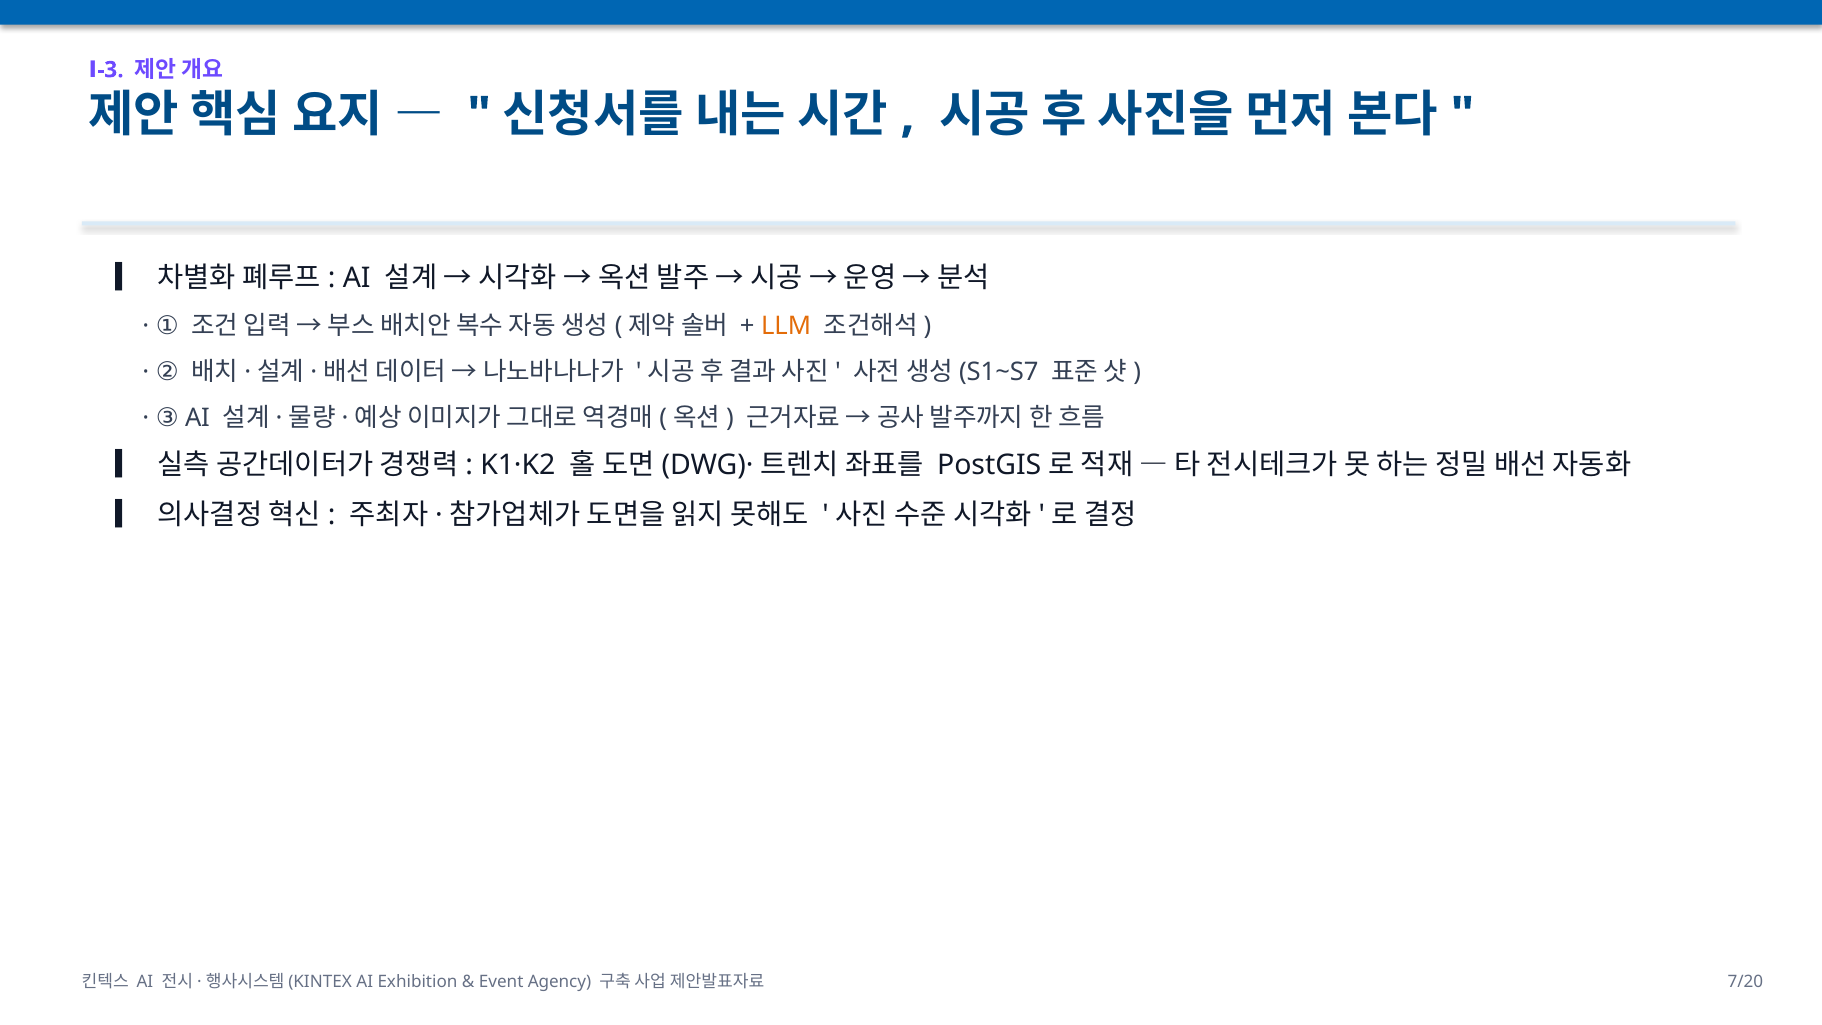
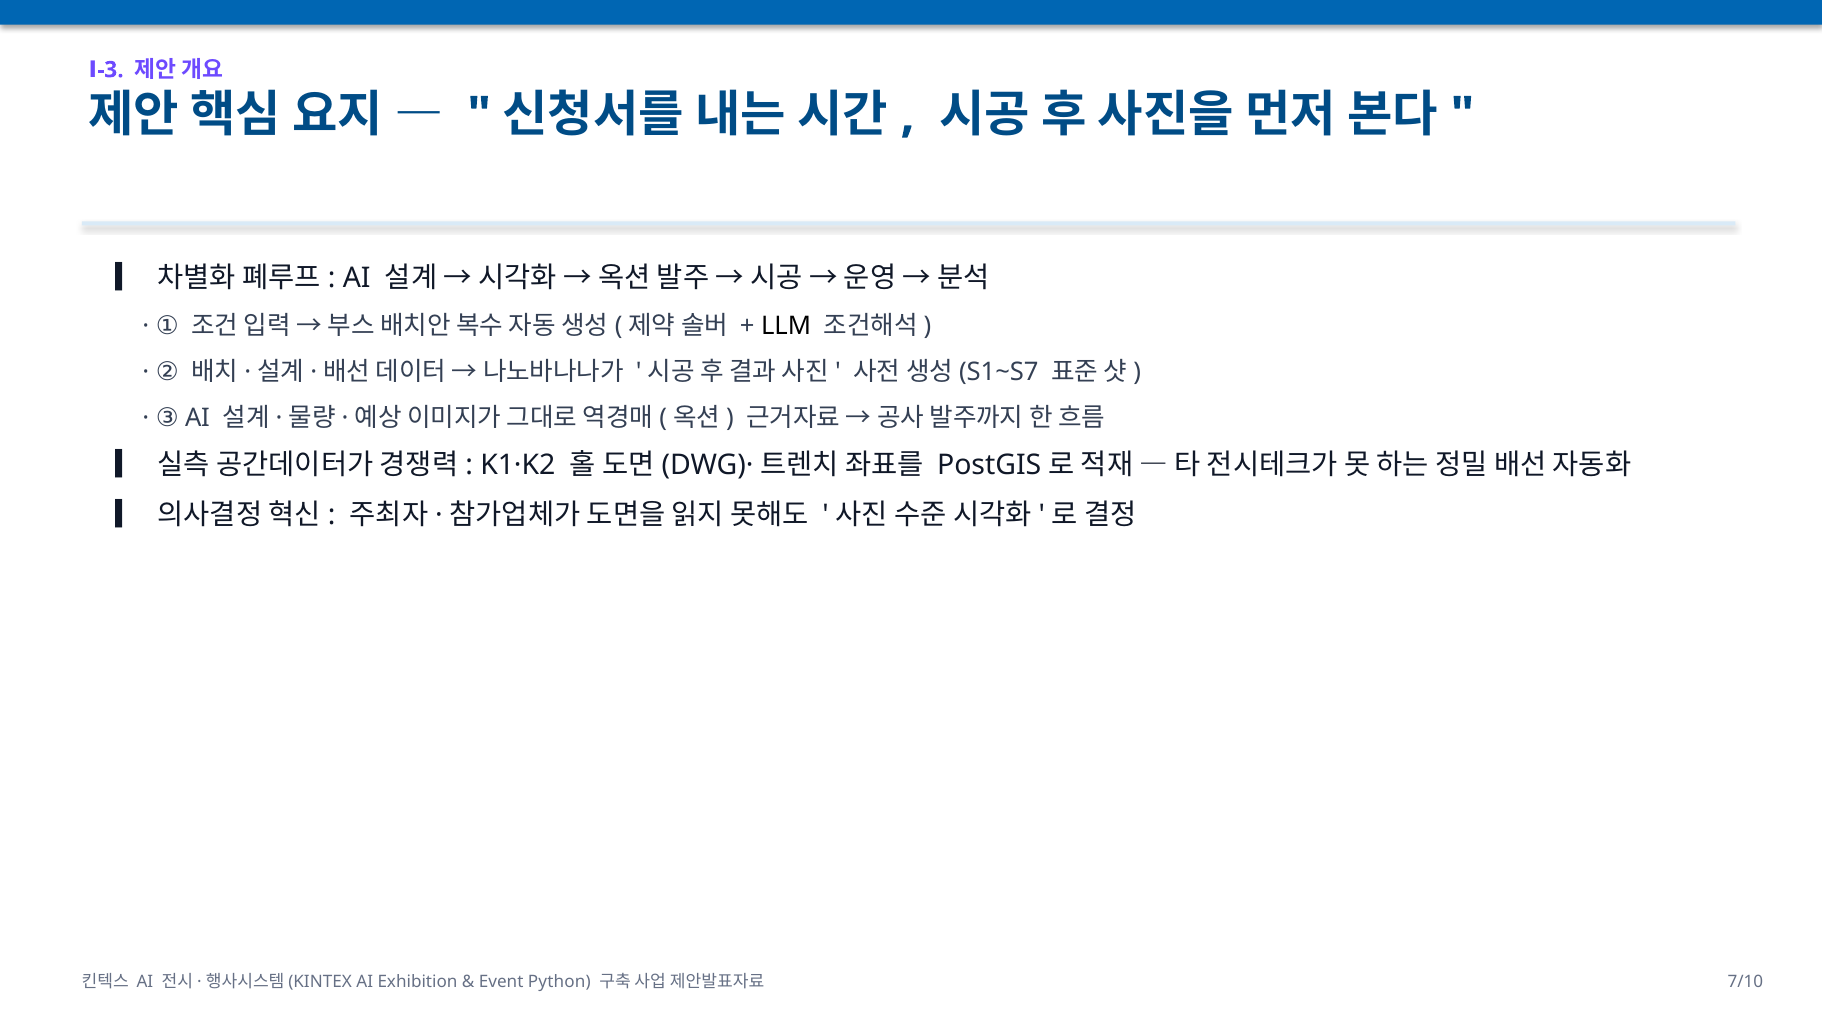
LLM colour: orange -> black (786, 326)
Agency: Agency -> Python (559, 982)
7/20: 7/20 -> 7/10 (1745, 982)
